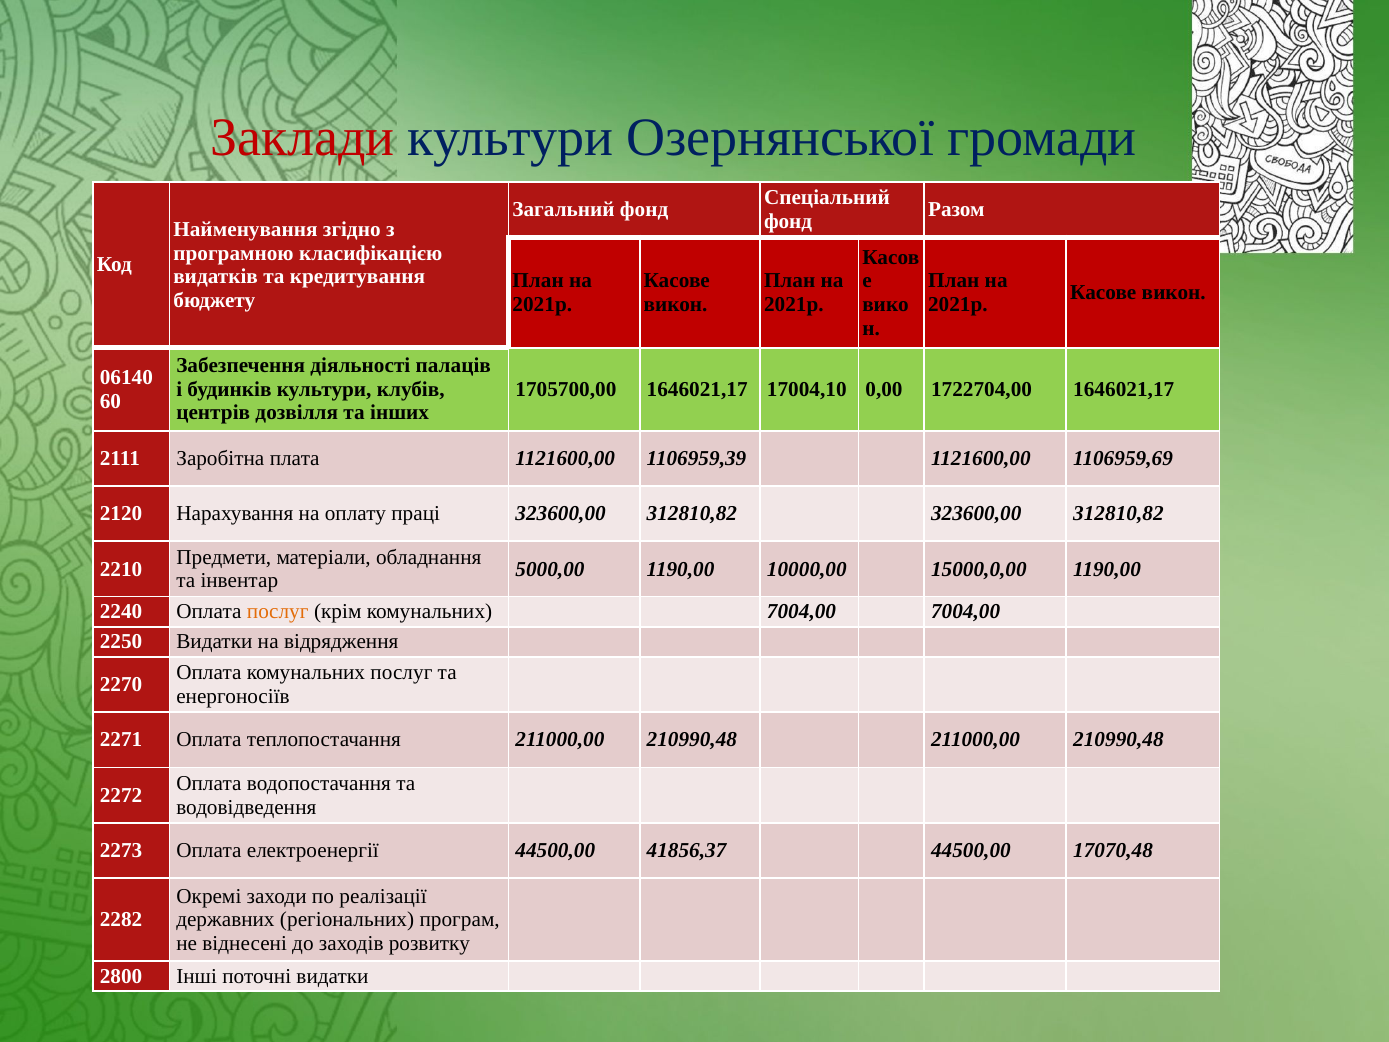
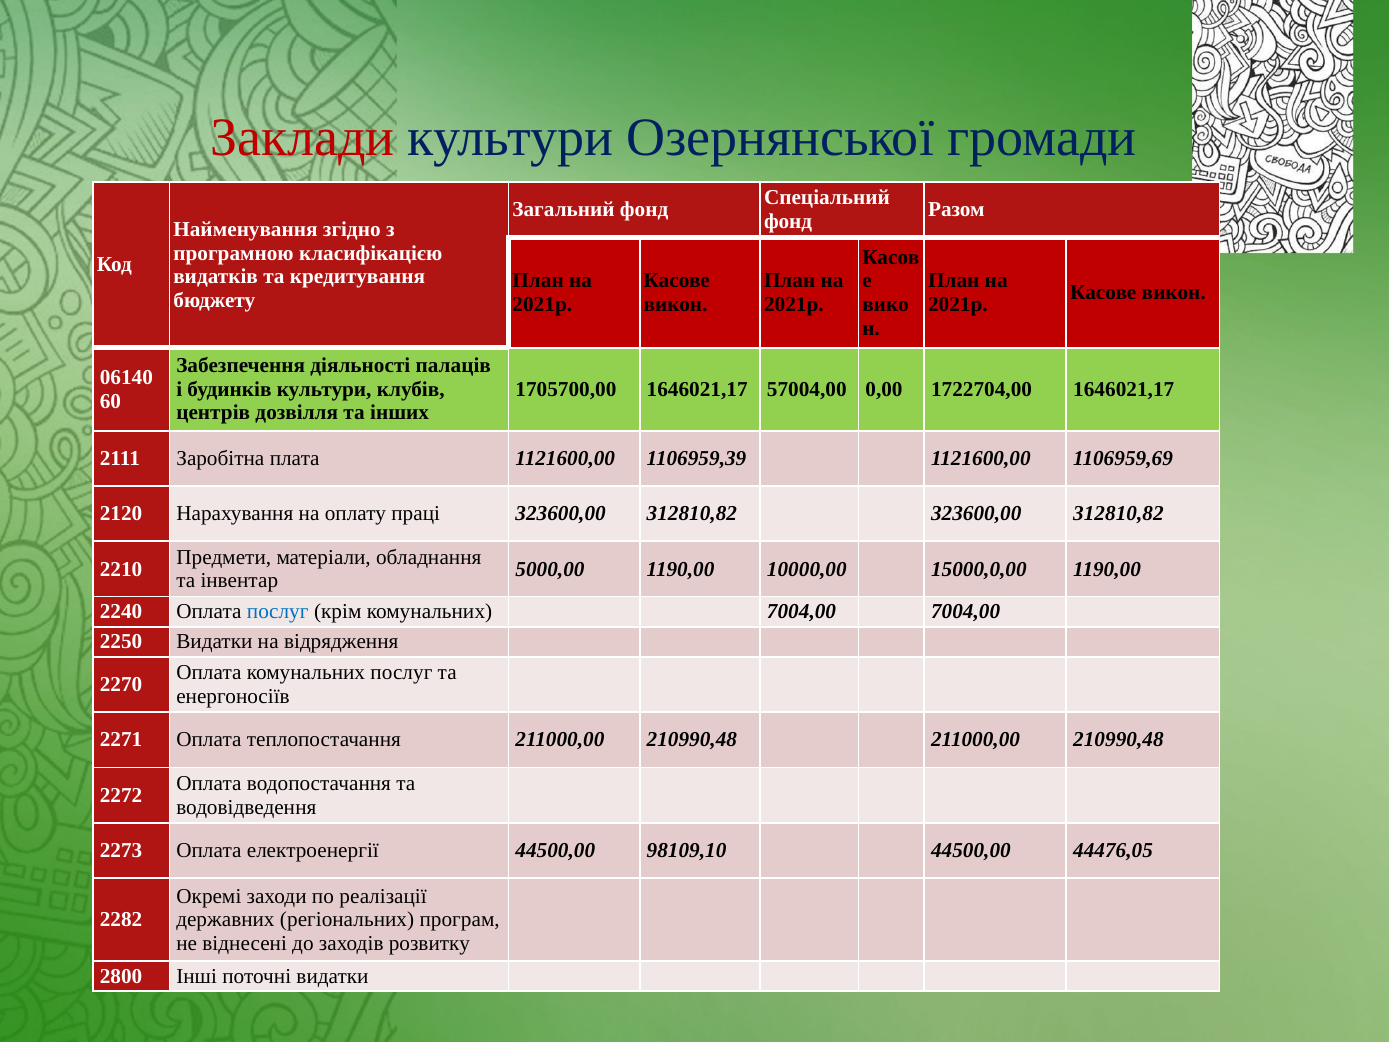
17004,10: 17004,10 -> 57004,00 (807, 389)
послуг colour: orange -> blue (278, 612)
41856,37: 41856,37 -> 98109,10 (687, 850)
17070,48: 17070,48 -> 44476,05 (1113, 850)
